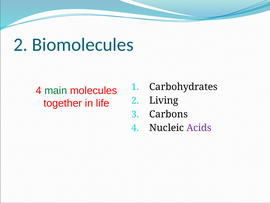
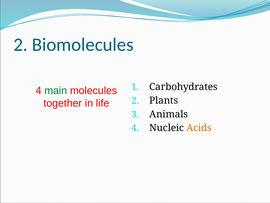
Living: Living -> Plants (164, 100)
Carbons: Carbons -> Animals (169, 114)
Acids colour: purple -> orange (199, 128)
